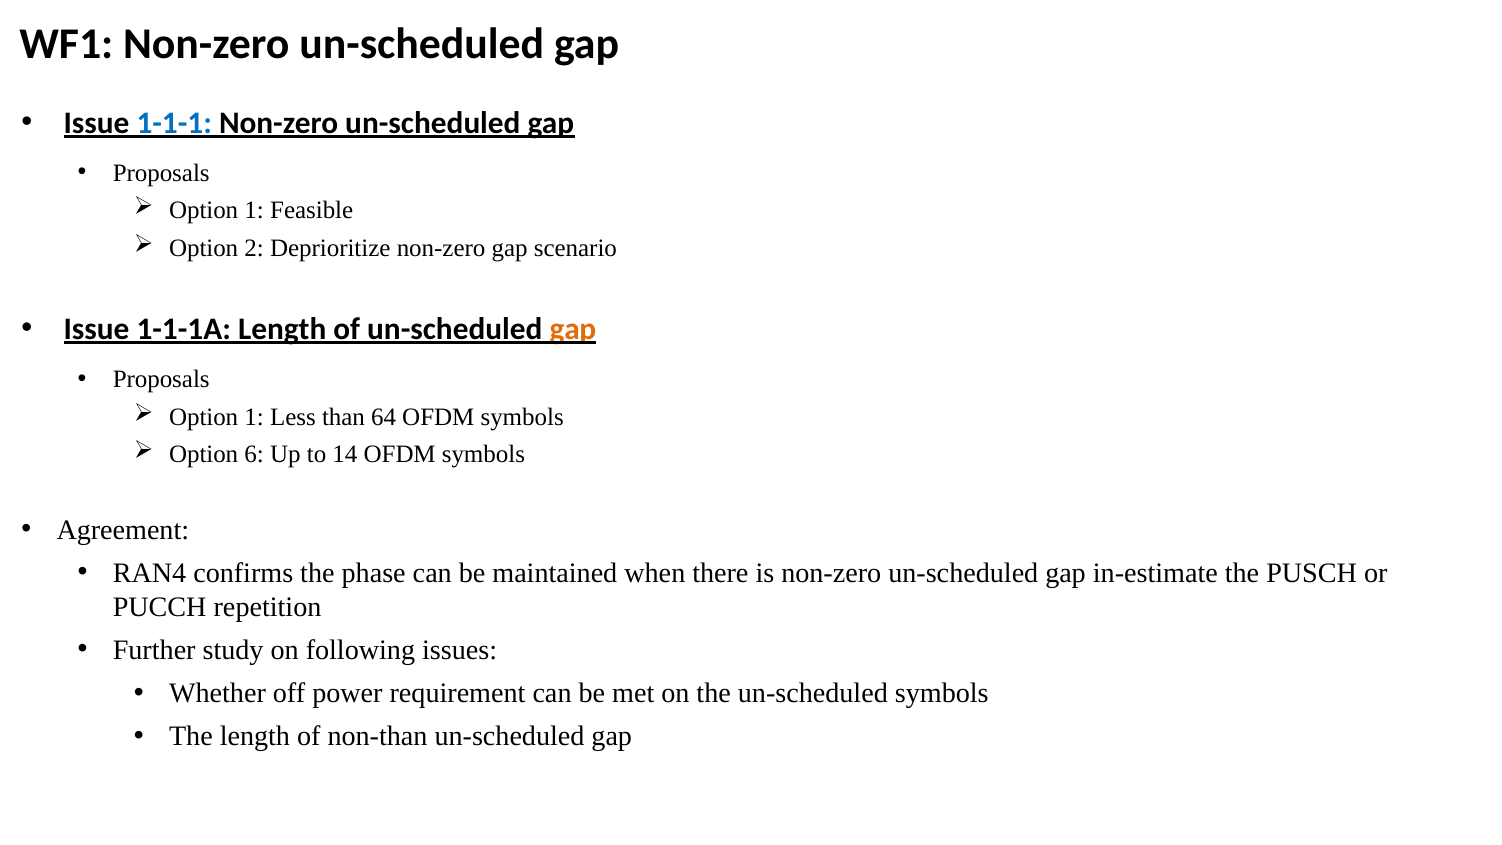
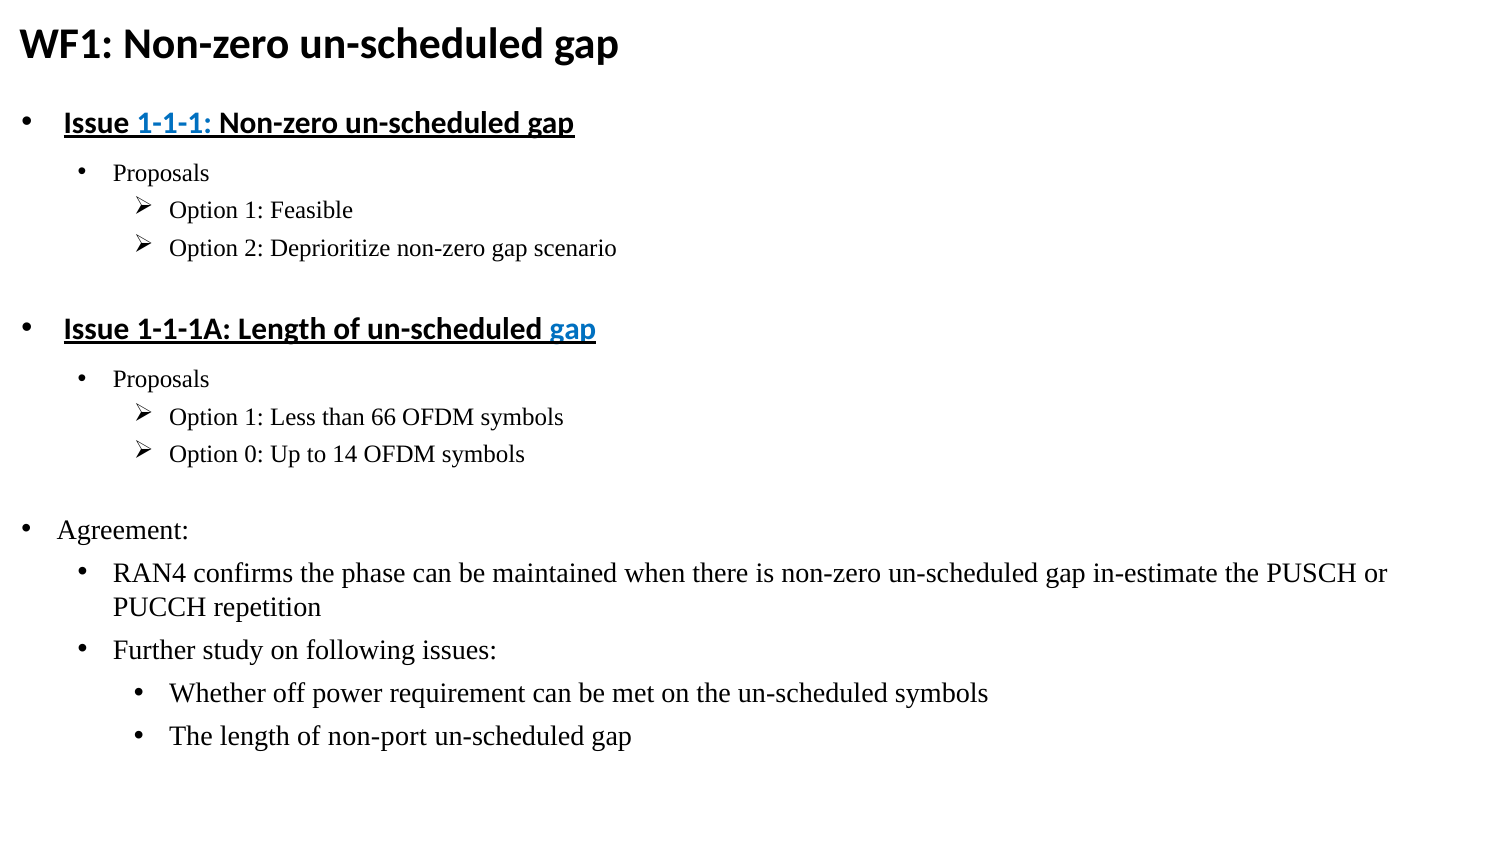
gap colour: orange -> blue (573, 329)
64: 64 -> 66 (384, 417)
6: 6 -> 0 (254, 454)
non-than: non-than -> non-port (377, 736)
